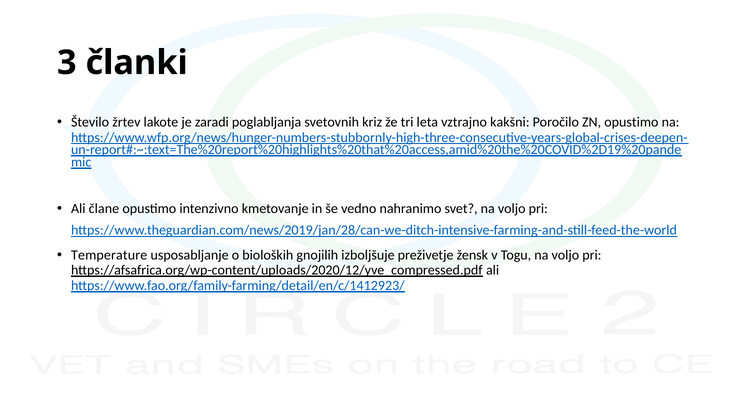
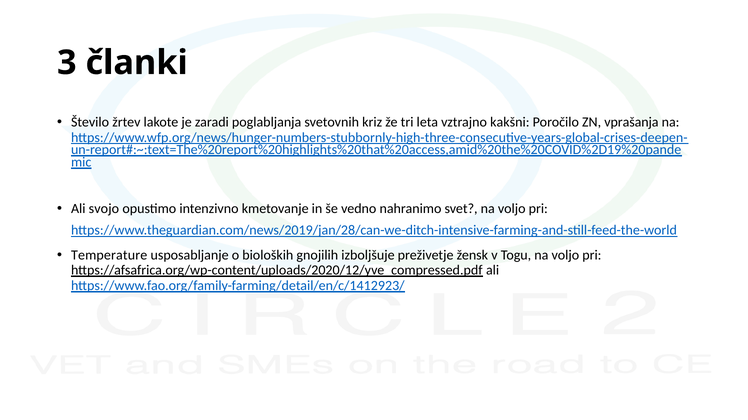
ZN opustimo: opustimo -> vprašanja (631, 122)
člane: člane -> svojo (104, 209)
